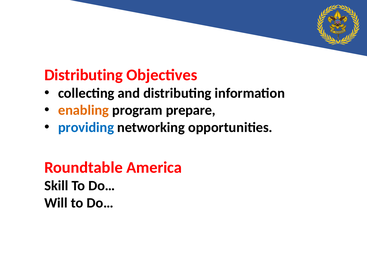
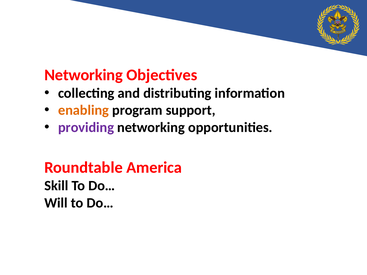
Distributing: Distributing -> Networking (84, 75)
prepare: prepare -> support (191, 110)
providing colour: blue -> purple (86, 128)
